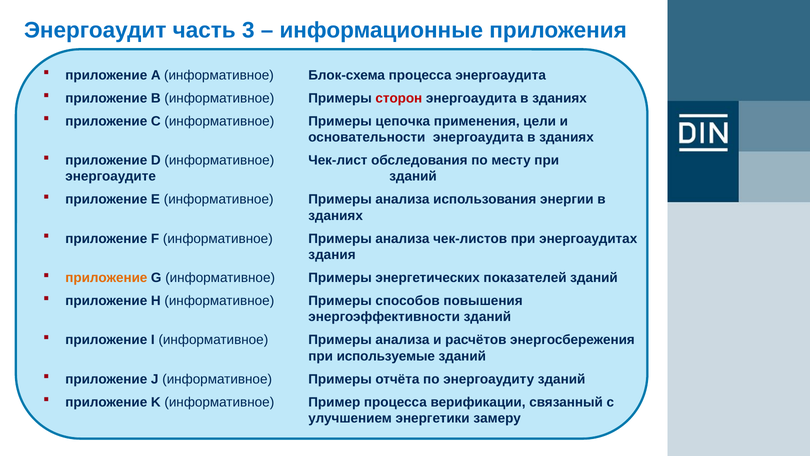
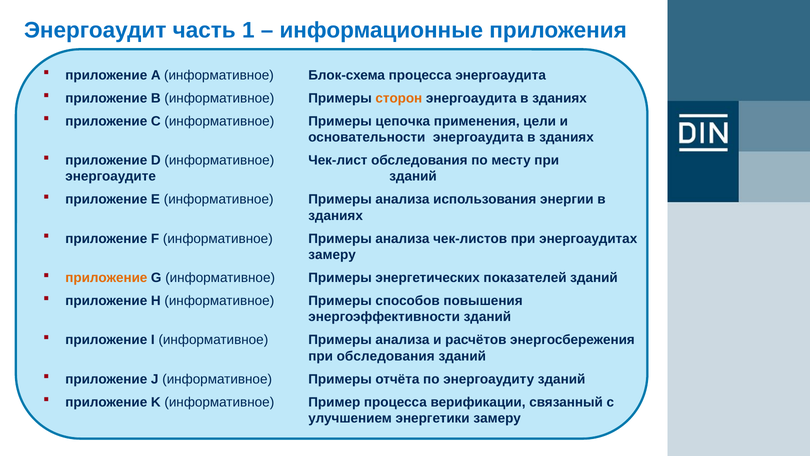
3: 3 -> 1 (248, 30)
сторон colour: red -> orange (399, 98)
здания: здания -> замеру (332, 255)
при используемые: используемые -> обследования (386, 356)
